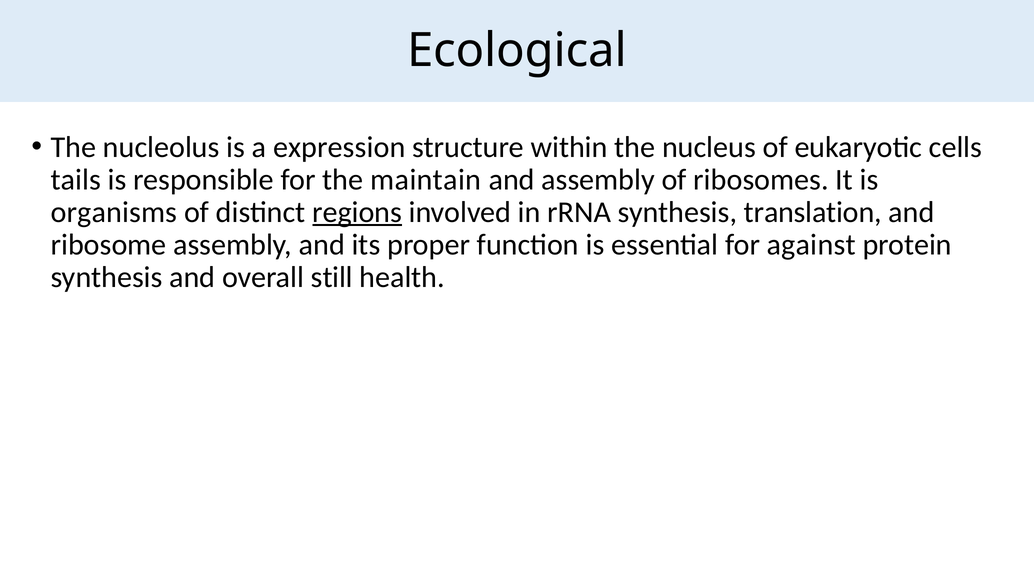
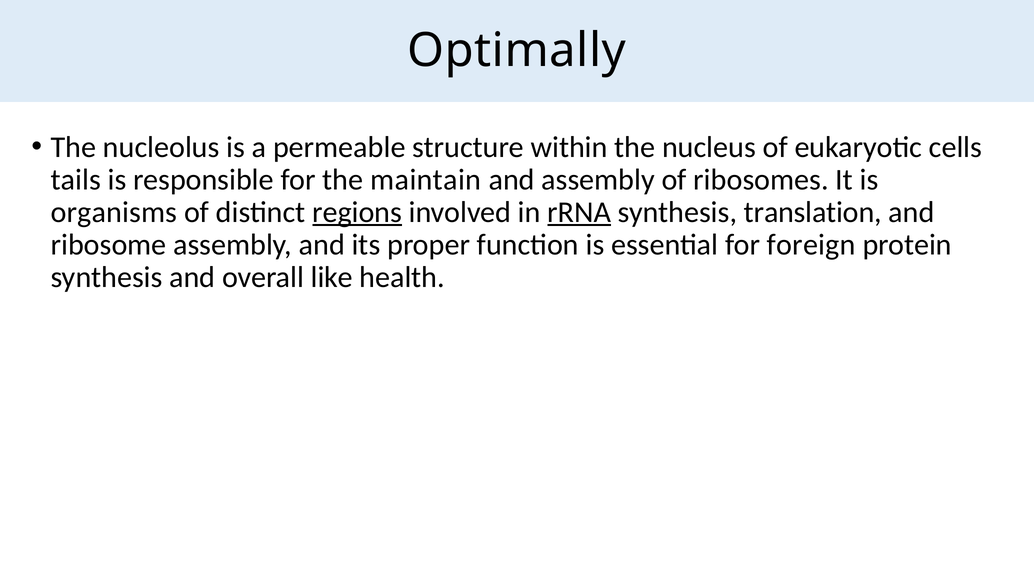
Ecological: Ecological -> Optimally (517, 51)
expression: expression -> permeable (339, 147)
rRNA underline: none -> present (579, 212)
against: against -> foreign (811, 245)
still: still -> like (332, 277)
